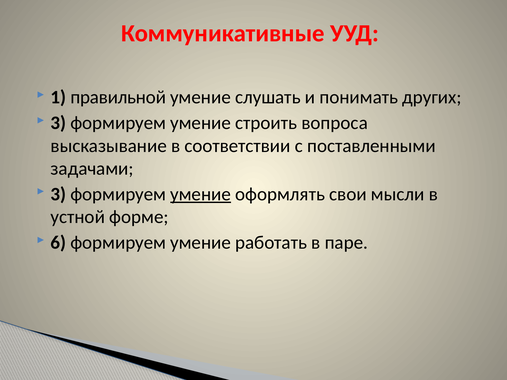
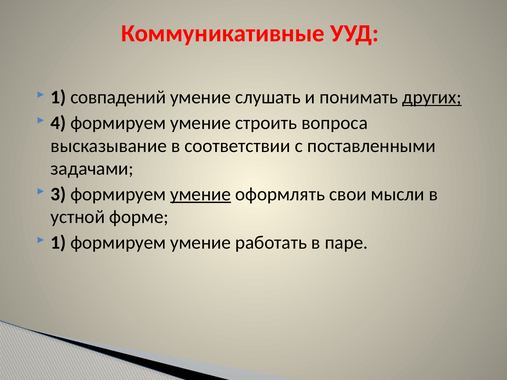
правильной: правильной -> совпадений (118, 97)
других underline: none -> present (432, 97)
3: 3 -> 4 (58, 123)
6: 6 -> 1 (58, 243)
